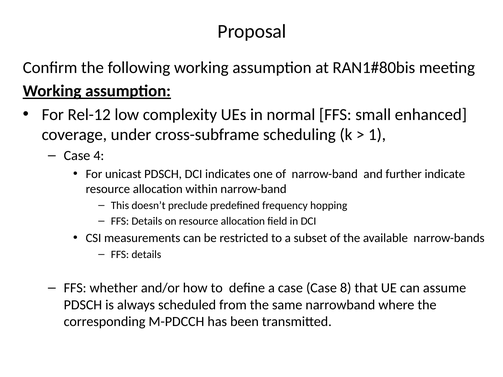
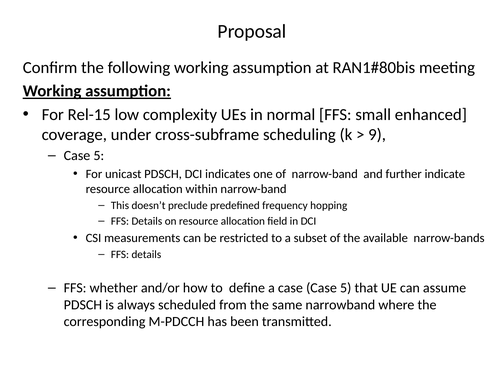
Rel-12: Rel-12 -> Rel-15 (89, 115)
1: 1 -> 9 (377, 135)
4: 4 -> 5 (99, 156)
case Case 8: 8 -> 5 (346, 288)
